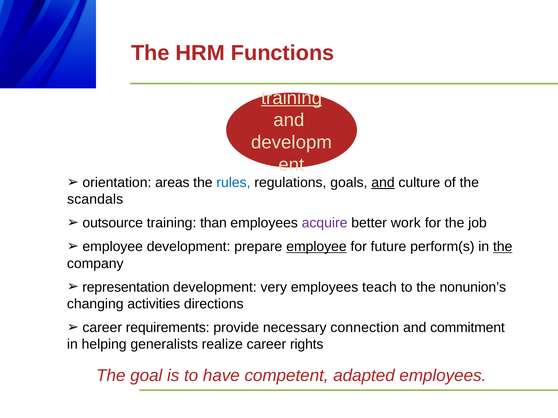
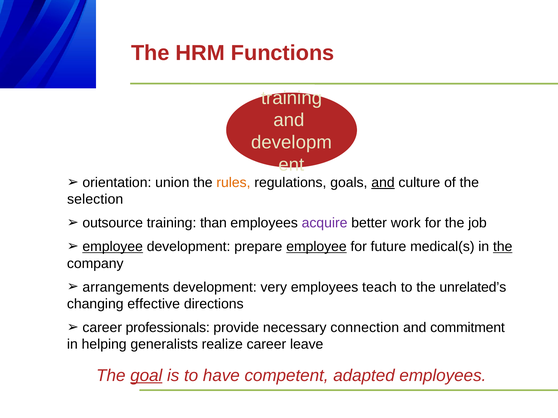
training underline: present -> none (292, 98)
areas: areas -> union (172, 183)
rules colour: blue -> orange (233, 183)
scandals: scandals -> selection (95, 200)
employee underline: none -> present (113, 247)
perform(s: perform(s -> medical(s (442, 247)
representation: representation -> arrangements (126, 287)
nonunion’s: nonunion’s -> unrelated’s (473, 287)
activities: activities -> effective (154, 304)
requirements: requirements -> professionals (168, 328)
rights: rights -> leave (307, 345)
goal underline: none -> present (146, 376)
